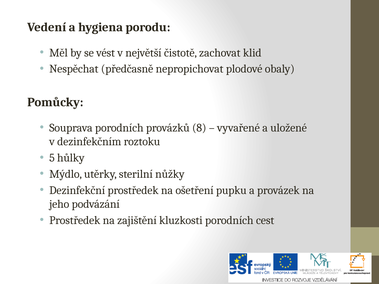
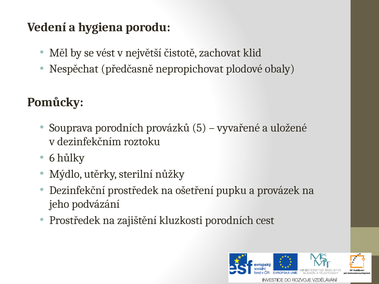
8: 8 -> 5 (199, 128)
5: 5 -> 6 (52, 158)
